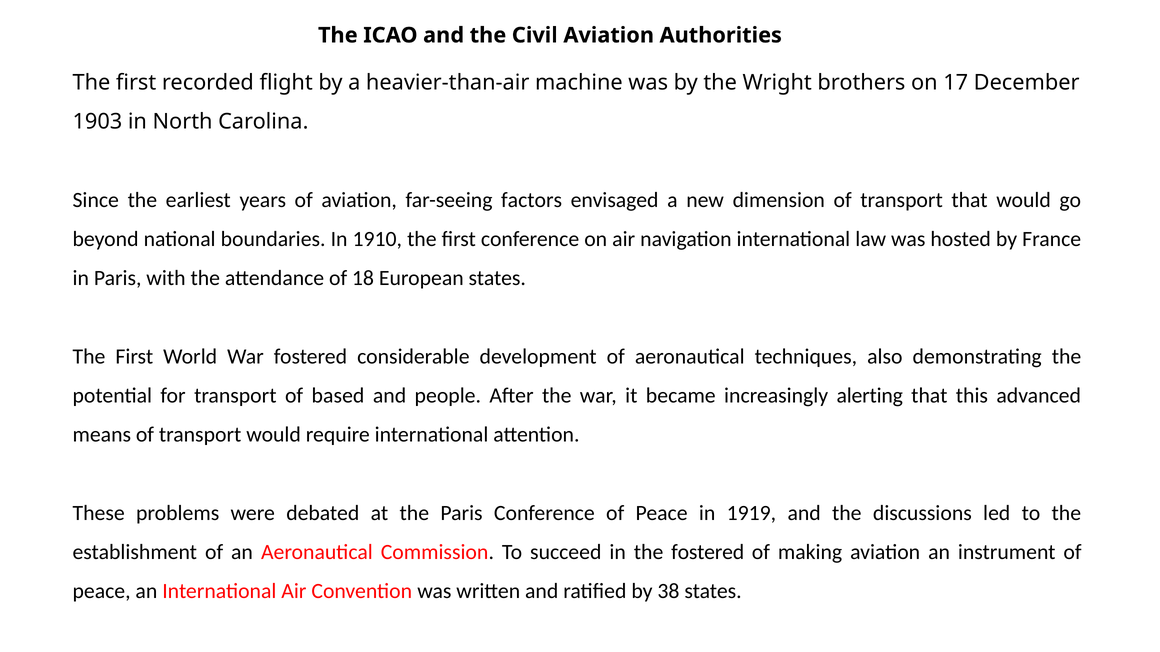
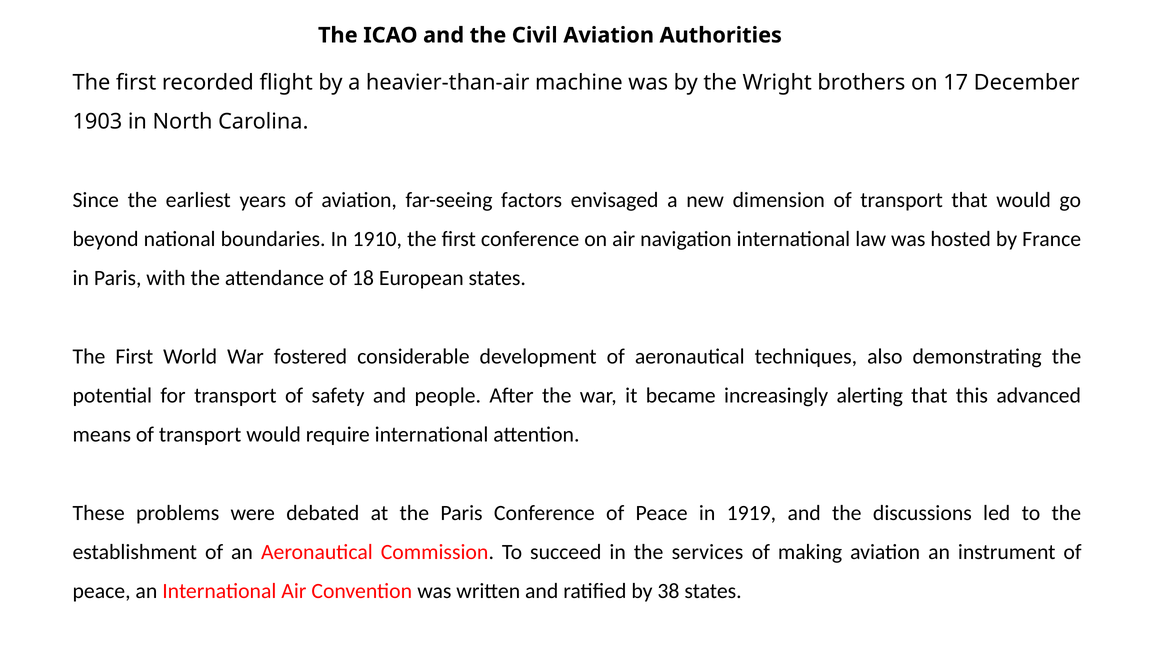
based: based -> safety (338, 396)
the fostered: fostered -> services (707, 552)
